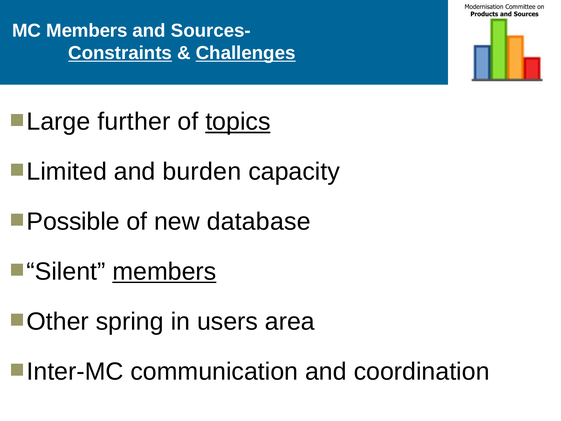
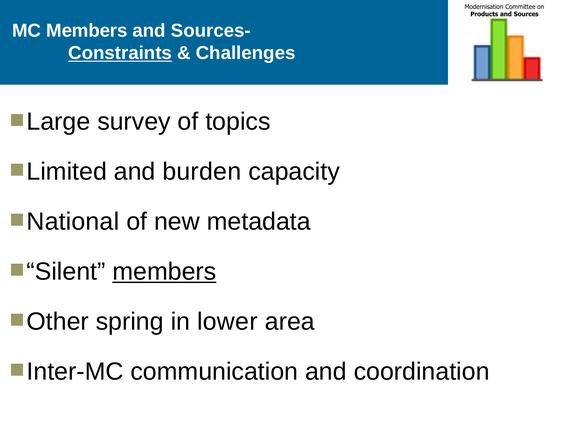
Challenges underline: present -> none (246, 53)
further: further -> survey (134, 122)
topics underline: present -> none (238, 122)
Possible: Possible -> National (73, 222)
database: database -> metadata (259, 222)
users: users -> lower (227, 321)
